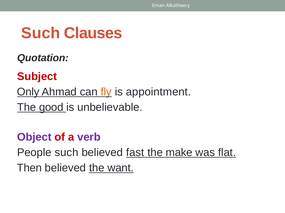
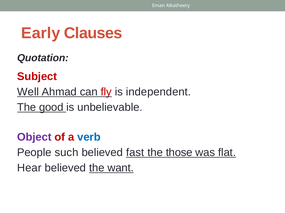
Such: Such -> Early (41, 33)
Only: Only -> Well (28, 92)
fly colour: orange -> red (106, 92)
appointment: appointment -> independent (158, 92)
verb colour: purple -> blue (89, 138)
make: make -> those (179, 153)
Then: Then -> Hear (29, 169)
